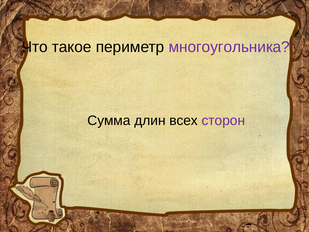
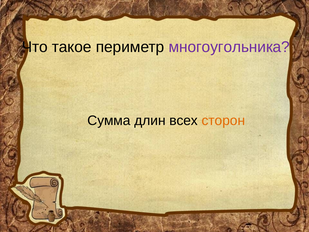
сторон colour: purple -> orange (223, 120)
